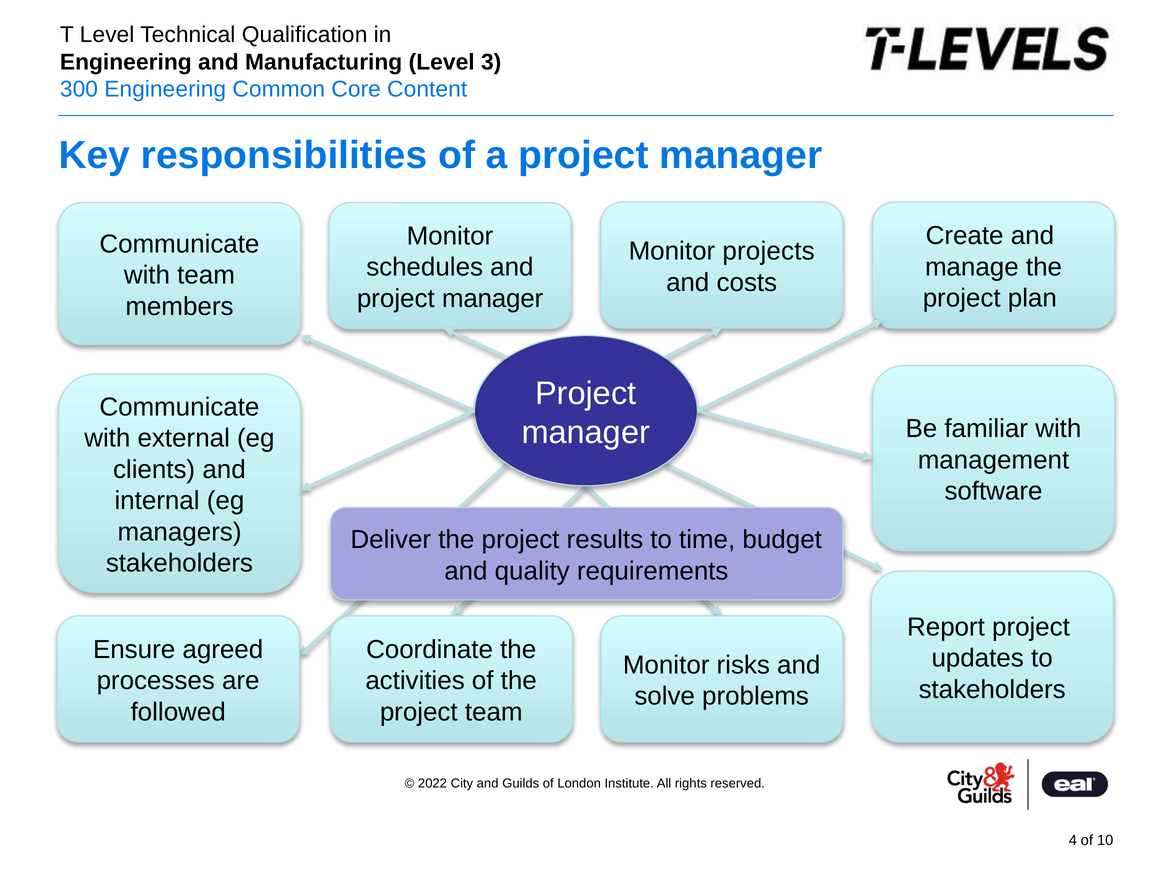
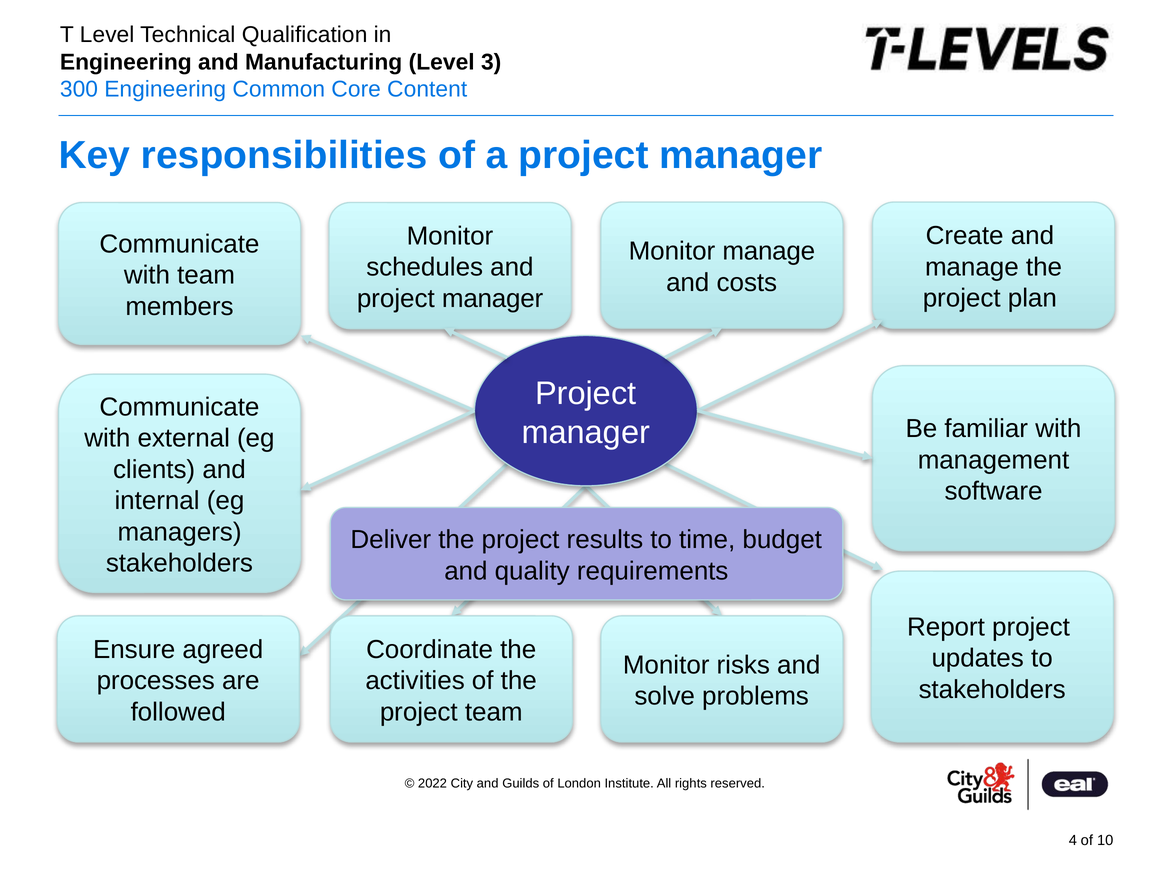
Monitor projects: projects -> manage (769, 251)
